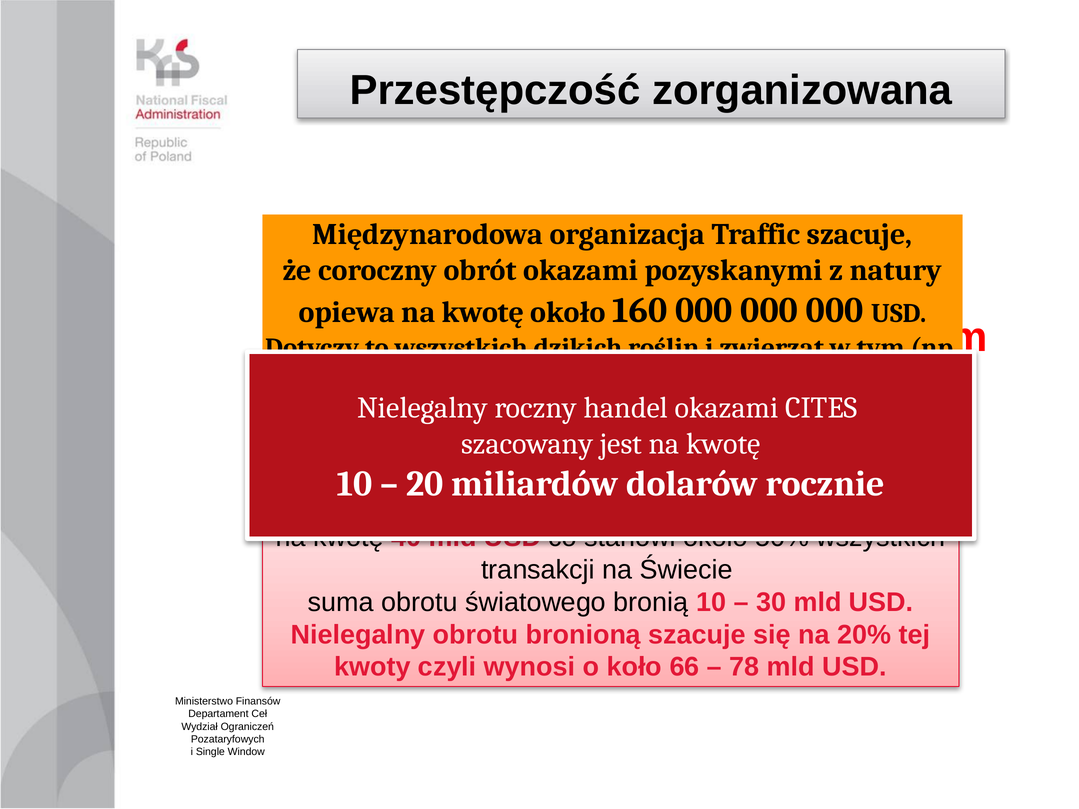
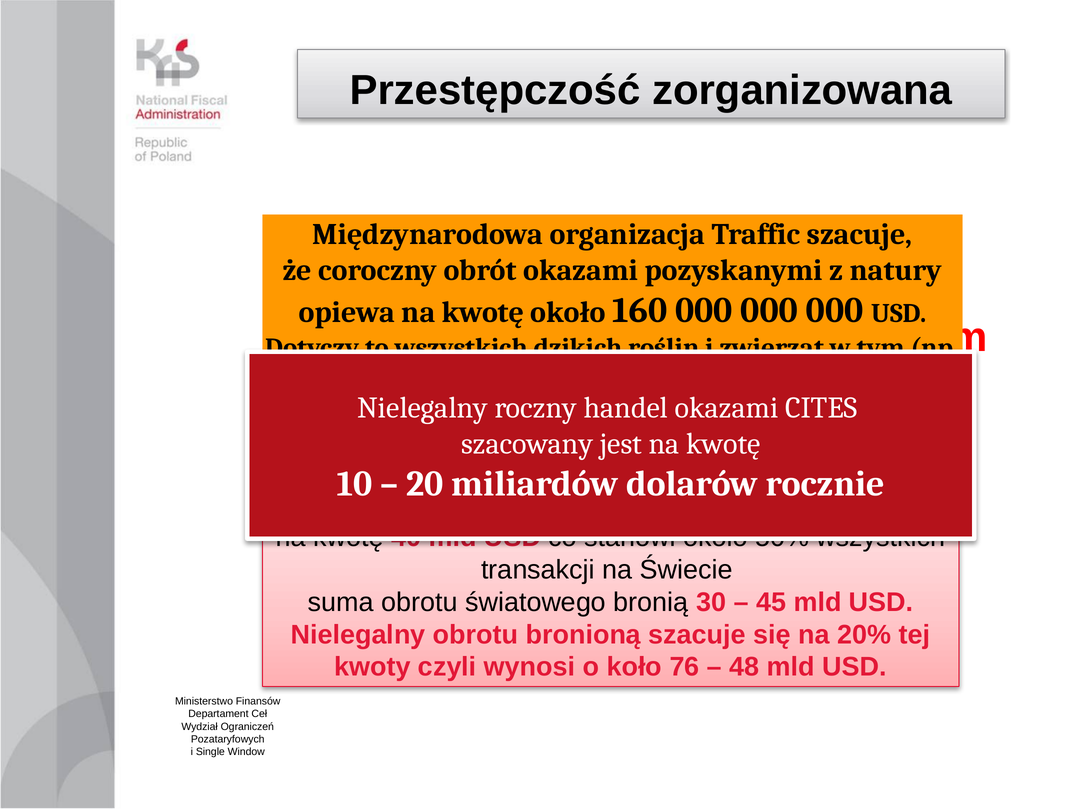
bronią 10: 10 -> 30 (711, 602)
30: 30 -> 45 (771, 602)
66: 66 -> 76 (685, 667)
78: 78 -> 48 (744, 667)
